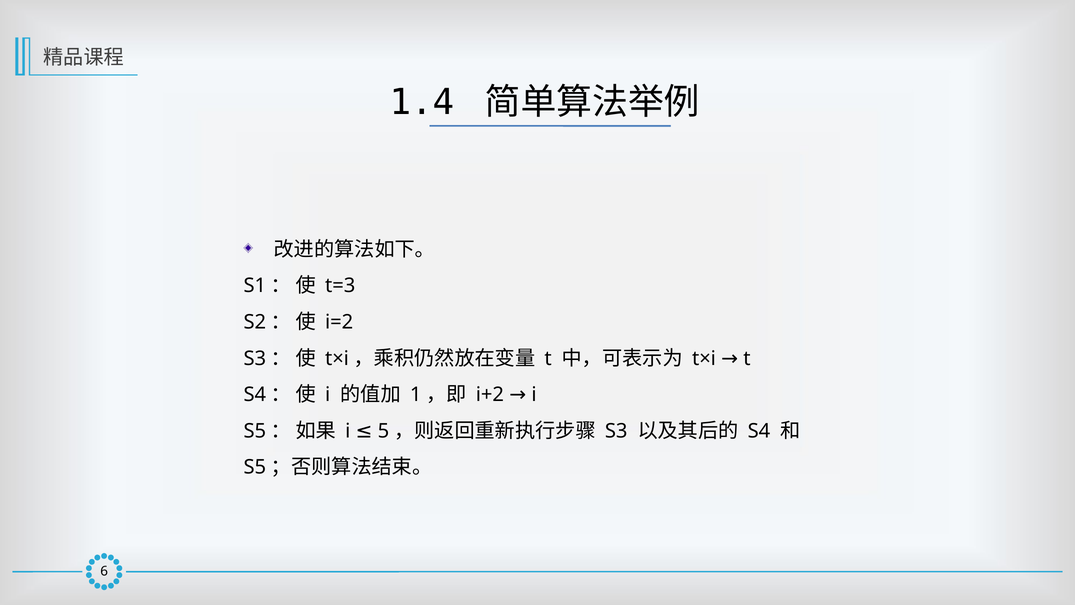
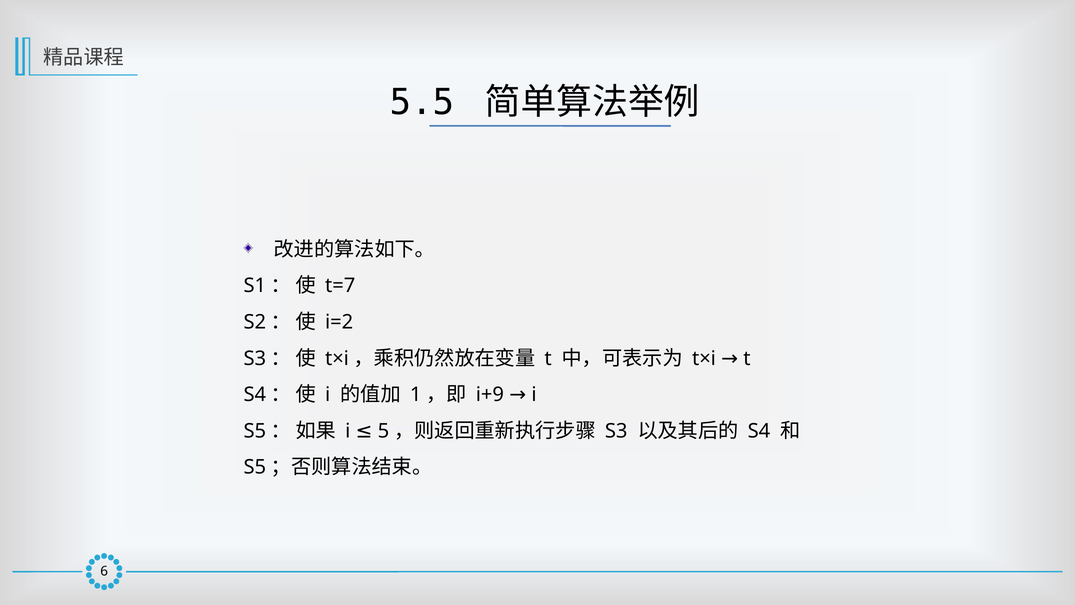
1.4: 1.4 -> 5.5 (422, 102)
t=3: t=3 -> t=7 (340, 286)
i+2: i+2 -> i+9 (490, 394)
